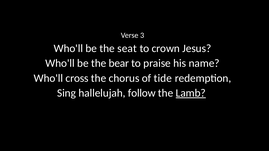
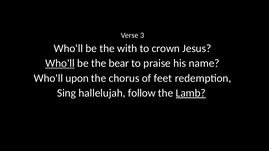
seat: seat -> with (127, 49)
Who'll underline: none -> present (60, 63)
cross: cross -> upon (77, 78)
tide: tide -> feet (163, 78)
